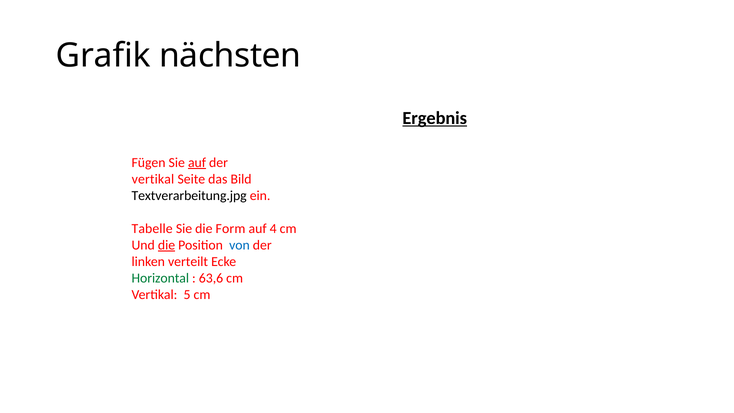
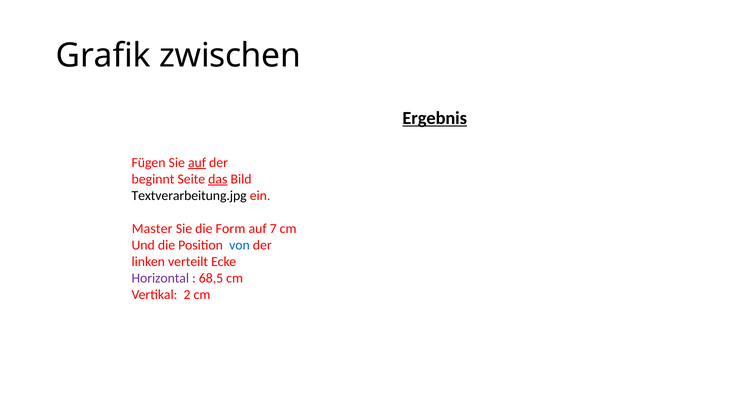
nächsten: nächsten -> zwischen (230, 56)
vertikal: vertikal -> beginnt (153, 179)
das underline: none -> present (218, 179)
Tabelle: Tabelle -> Master (152, 228)
4: 4 -> 7 (273, 228)
die underline: present -> none (167, 245)
Horizontal colour: green -> purple (160, 278)
63,6: 63,6 -> 68,5 (211, 278)
5: 5 -> 2 (187, 295)
